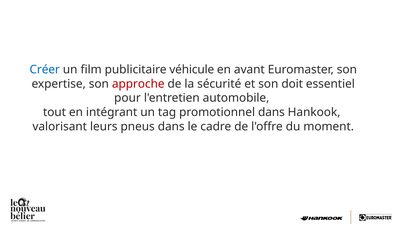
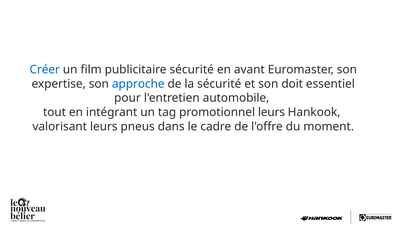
publicitaire véhicule: véhicule -> sécurité (192, 70)
approche colour: red -> blue (138, 84)
promotionnel dans: dans -> leurs (271, 112)
